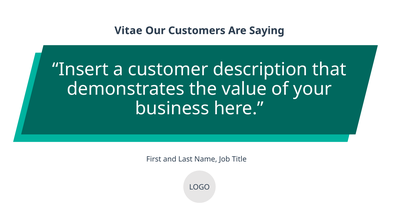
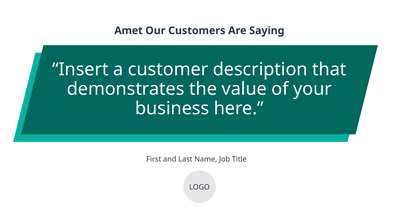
Vitae: Vitae -> Amet (129, 31)
